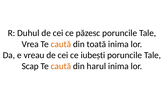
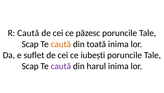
R Duhul: Duhul -> Caută (28, 33)
Vrea: Vrea -> Scap (30, 44)
vreau: vreau -> suflet (34, 55)
caută colour: orange -> purple (61, 66)
